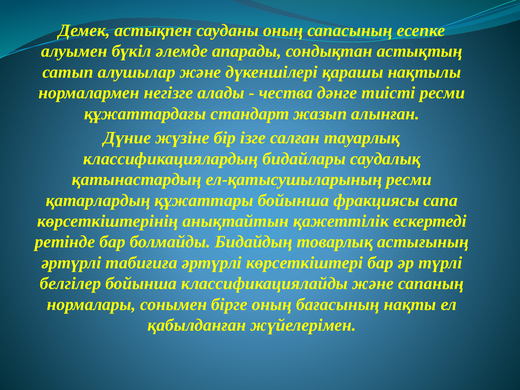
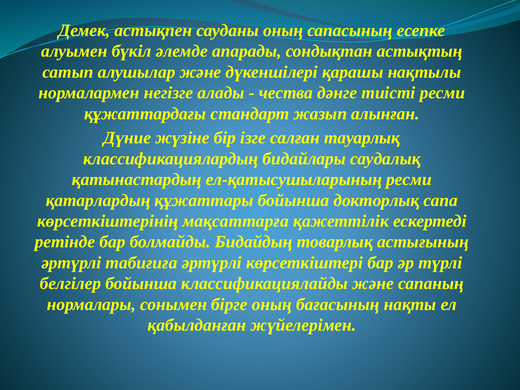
фракциясы: фракциясы -> докторлық (376, 200)
анықтайтын: анықтайтын -> мақсаттарға (236, 221)
